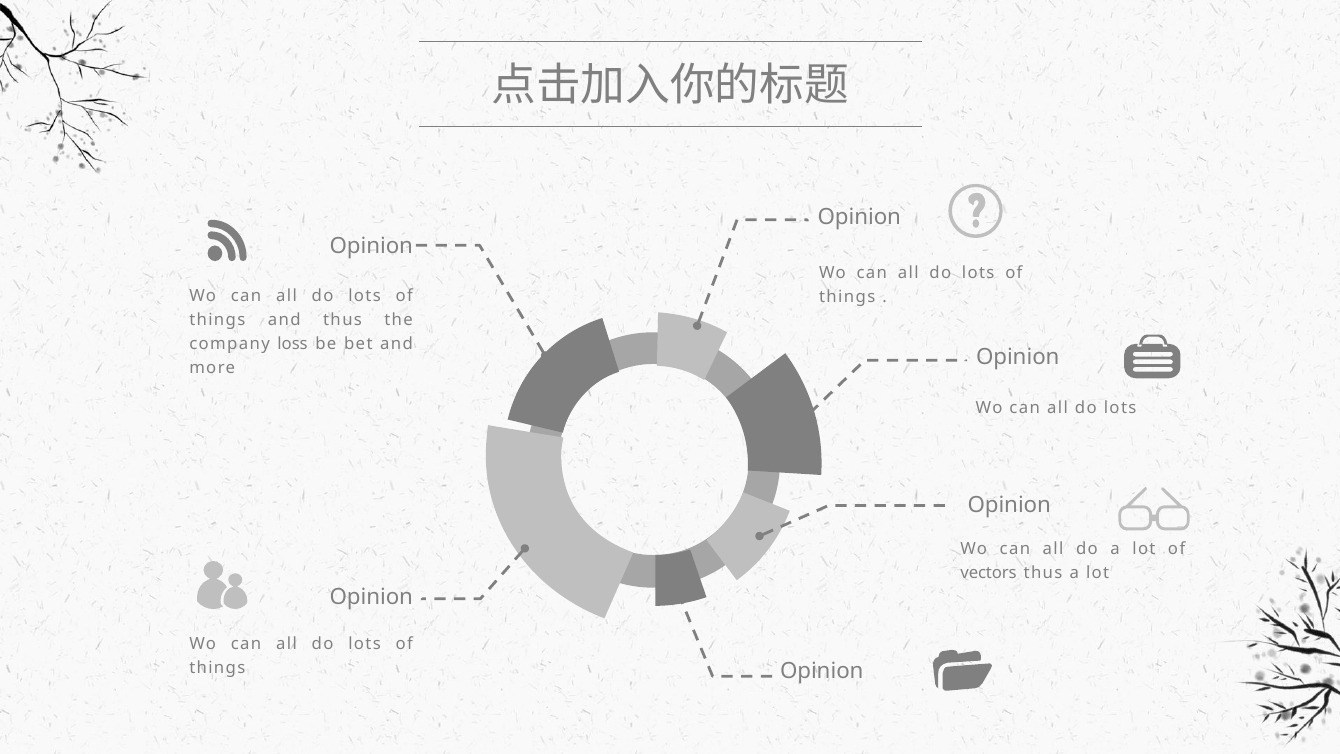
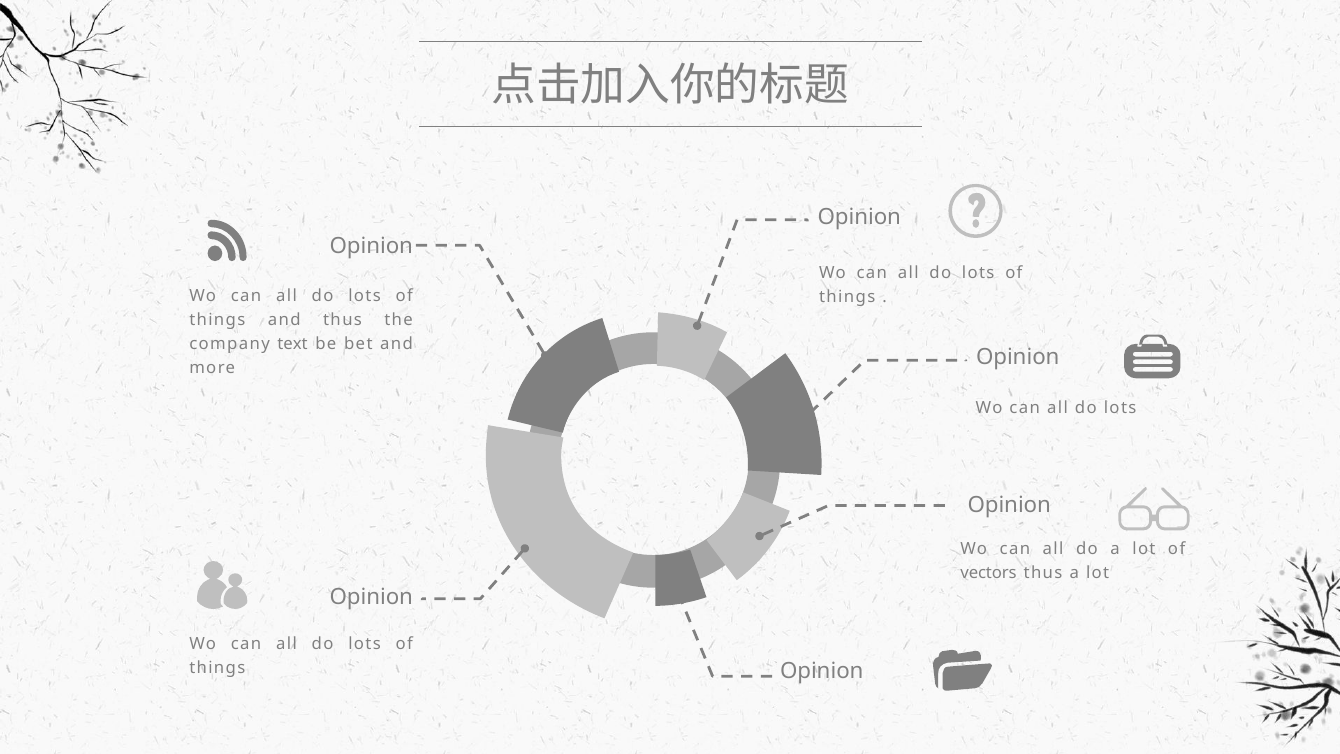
loss: loss -> text (293, 344)
